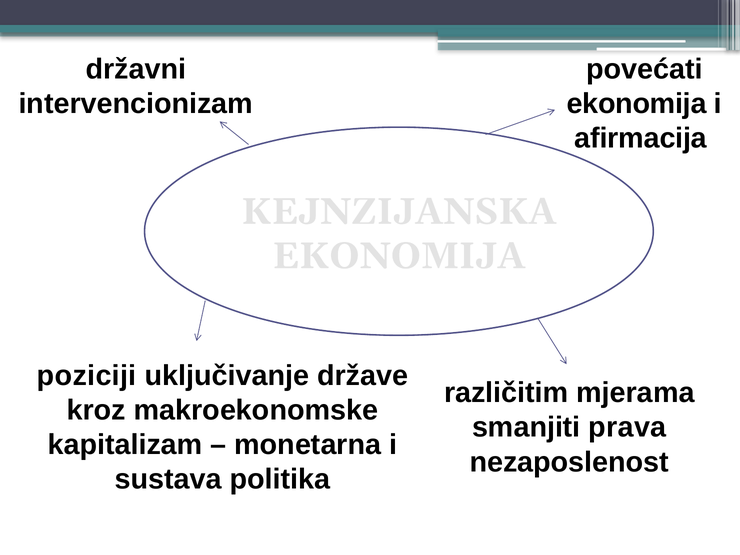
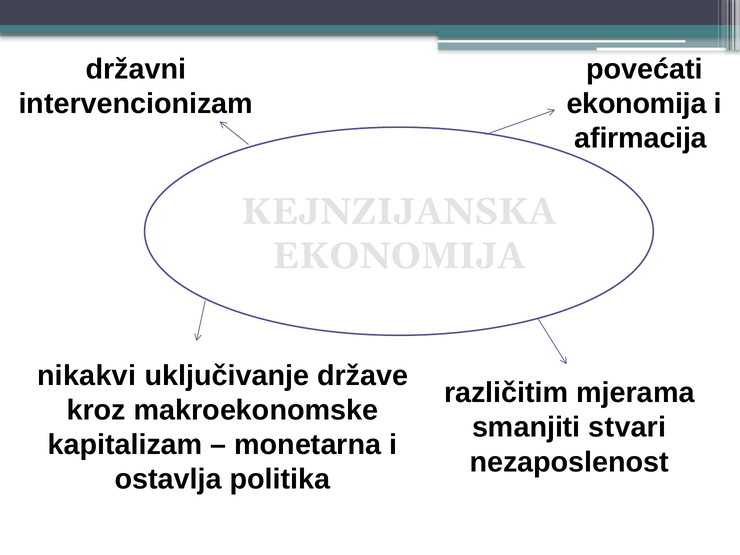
poziciji: poziciji -> nikakvi (87, 376)
prava: prava -> stvari (627, 427)
sustava: sustava -> ostavlja (168, 479)
